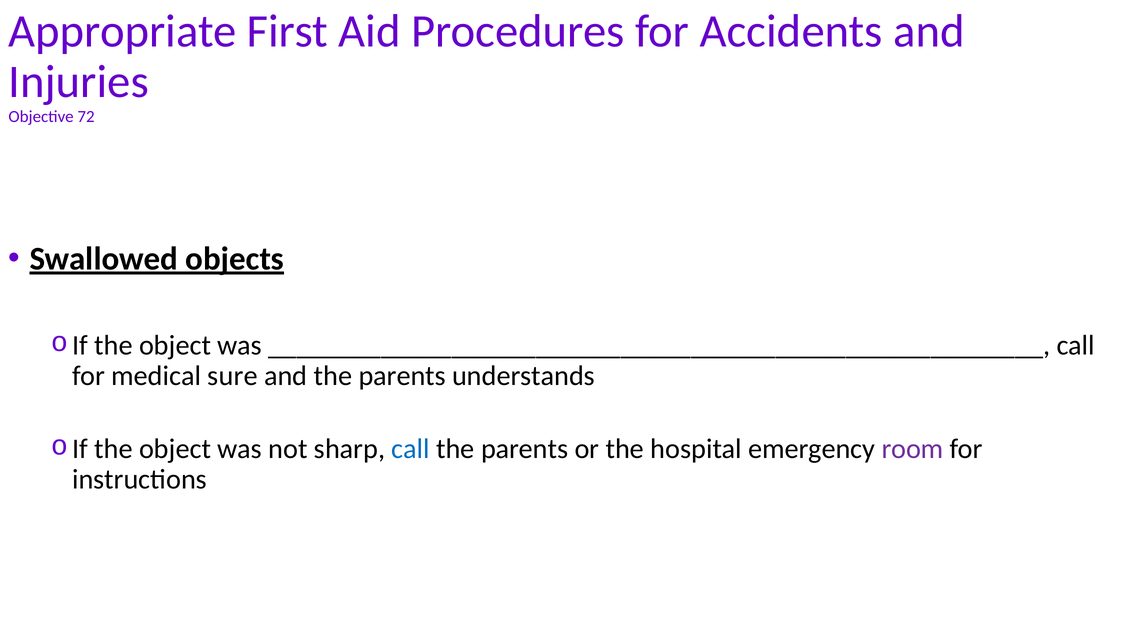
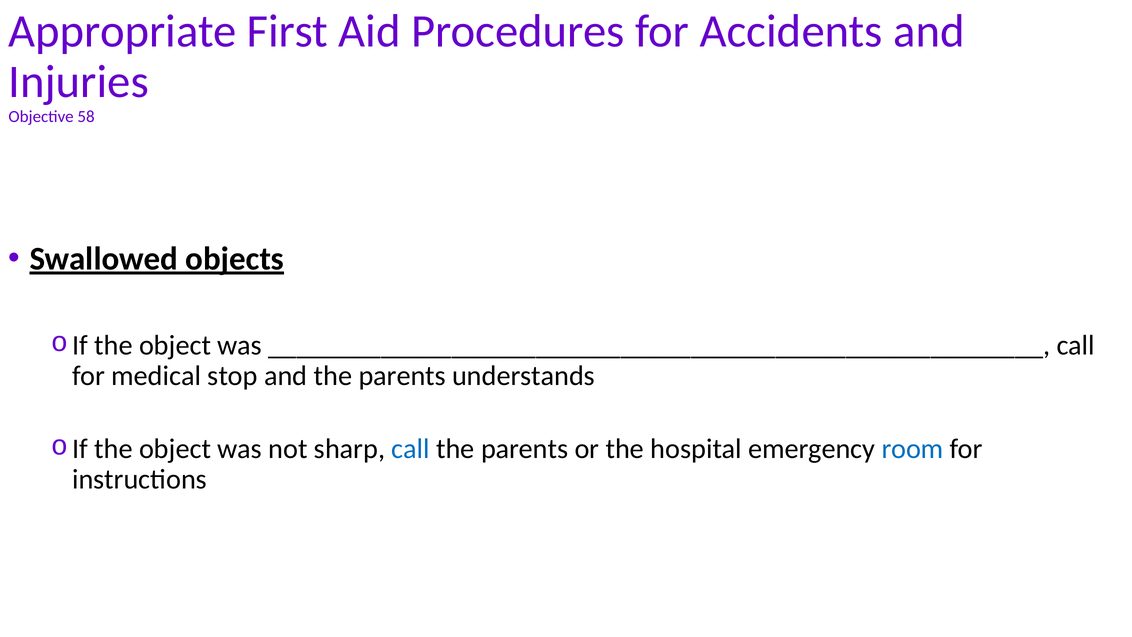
72: 72 -> 58 (86, 116)
sure: sure -> stop (233, 376)
room colour: purple -> blue (913, 449)
